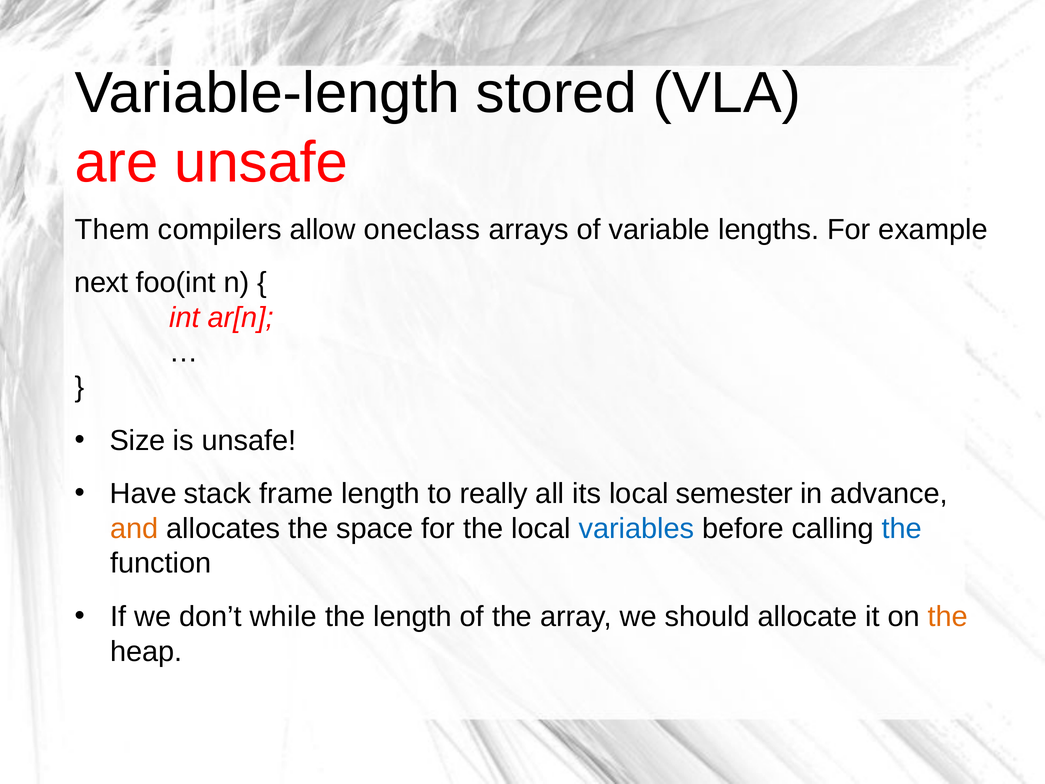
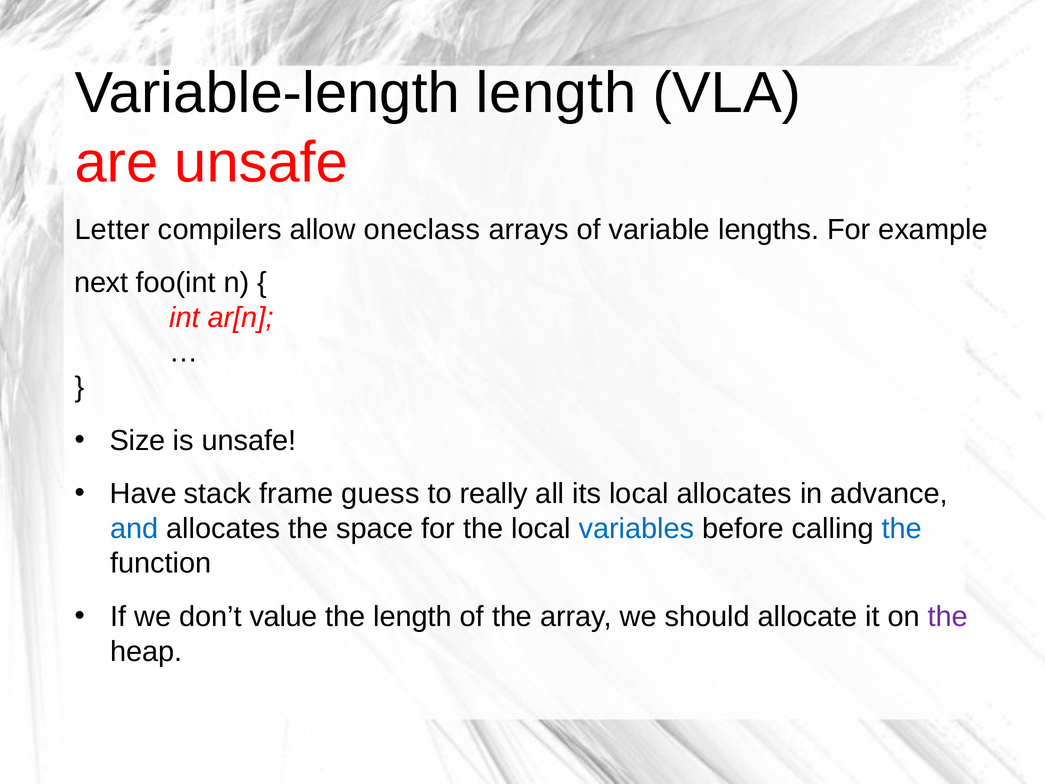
Variable-length stored: stored -> length (556, 93)
Them: Them -> Letter (112, 229)
frame length: length -> guess (380, 494)
local semester: semester -> allocates (734, 494)
and colour: orange -> blue (134, 528)
while: while -> value (284, 617)
the colour: orange -> purple (948, 617)
